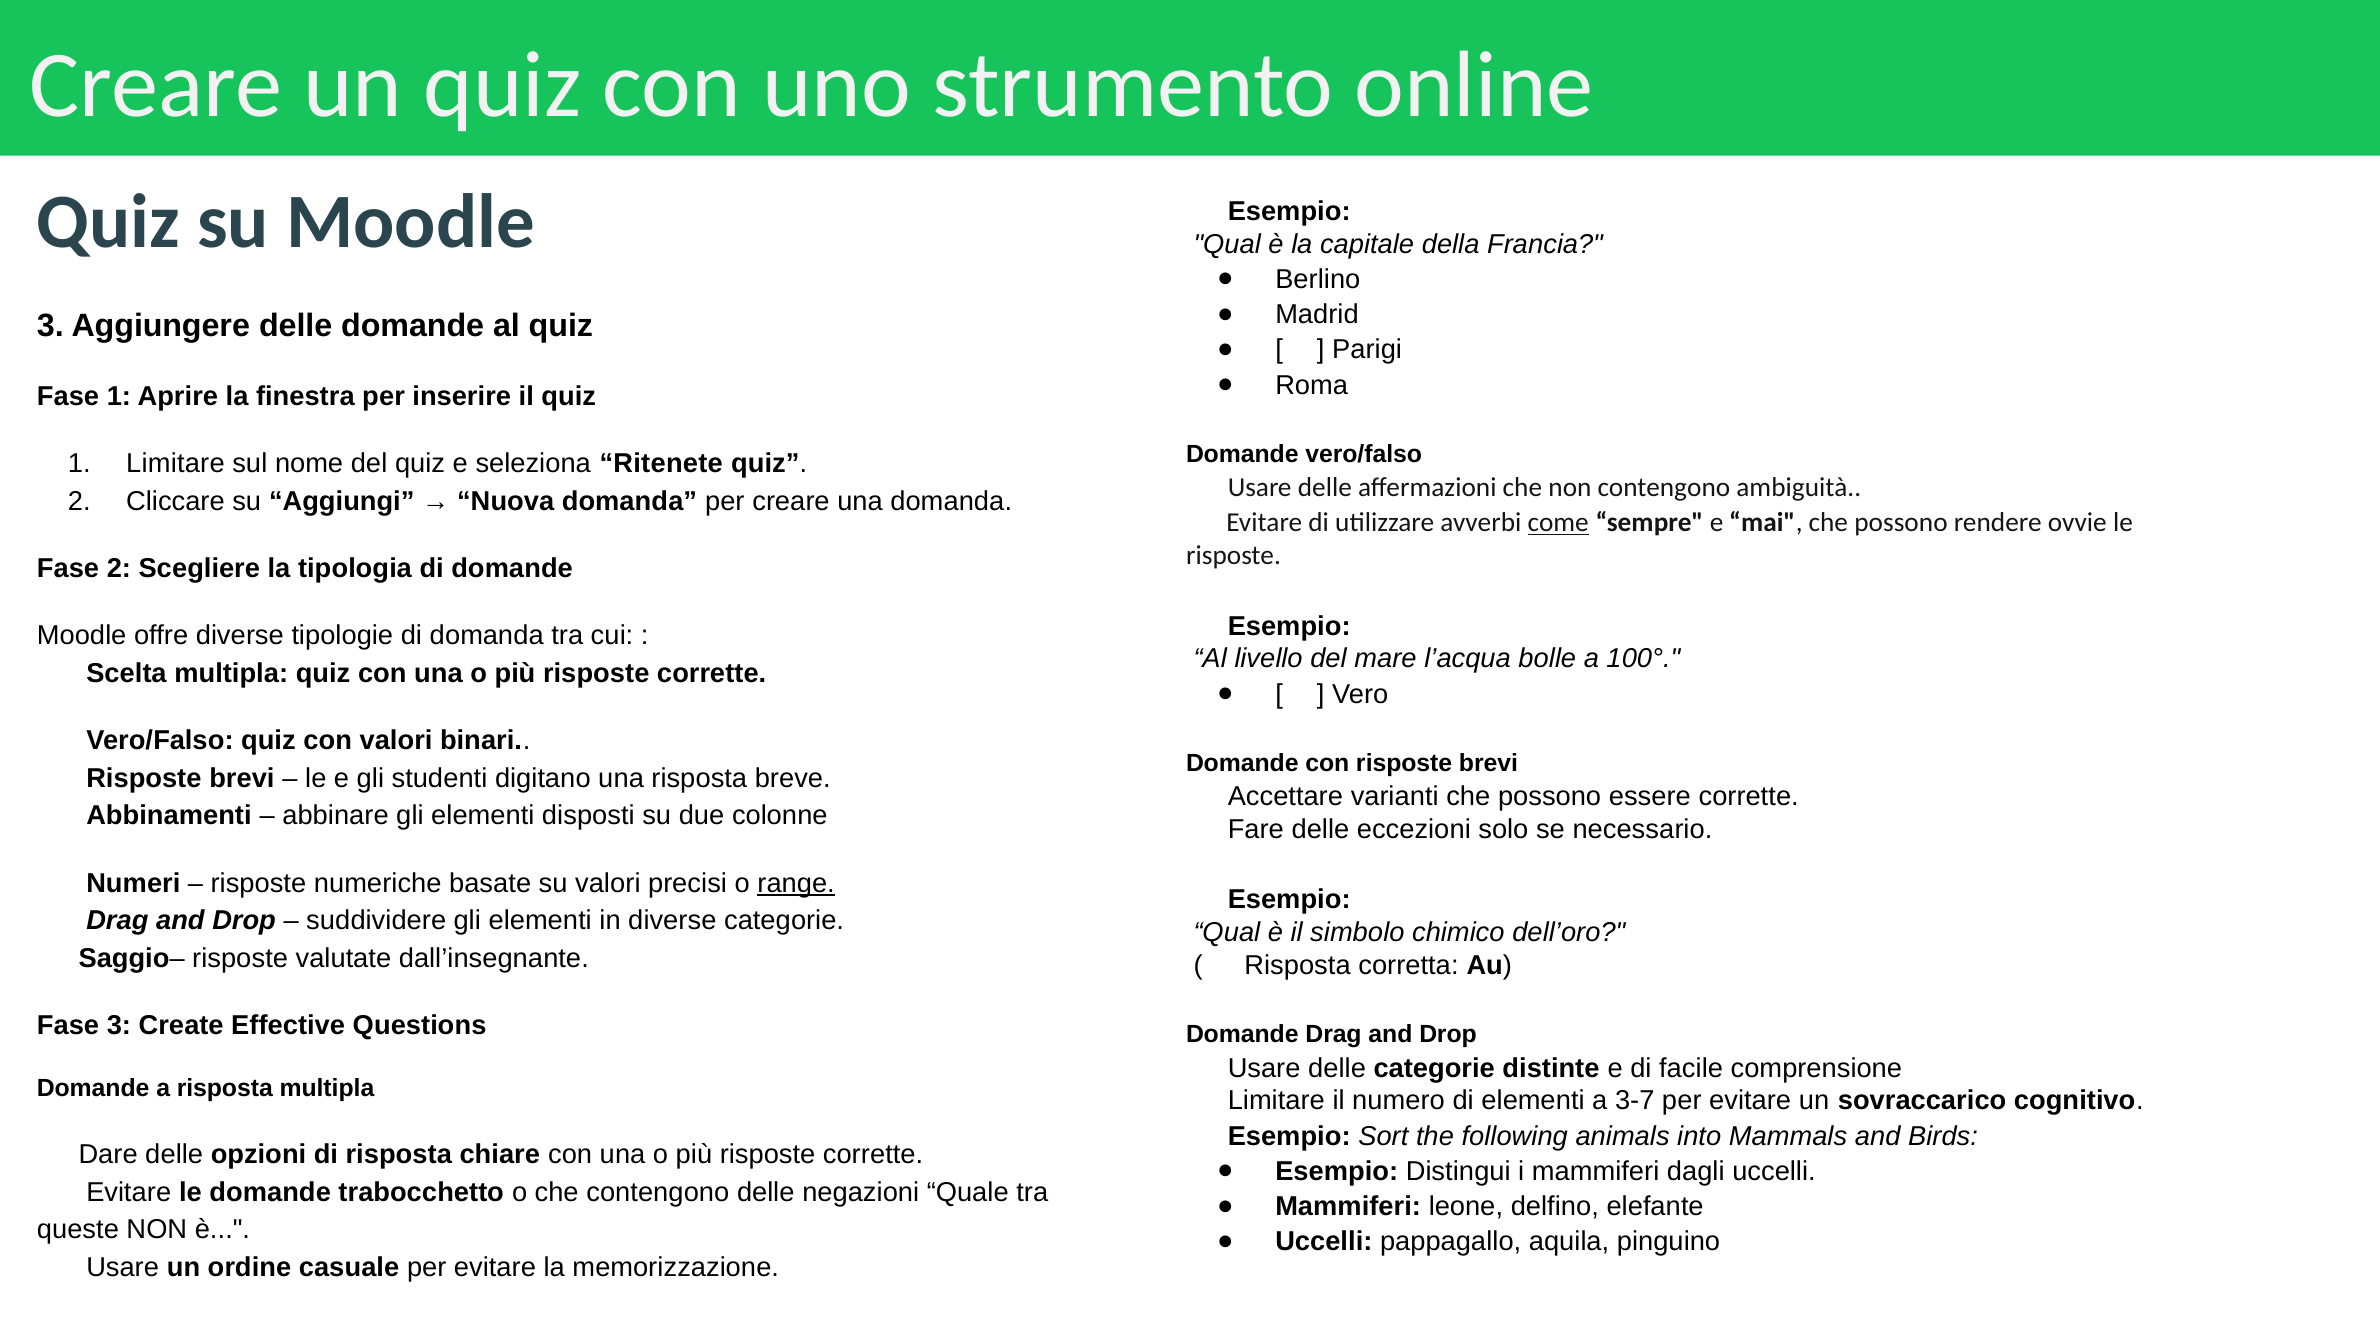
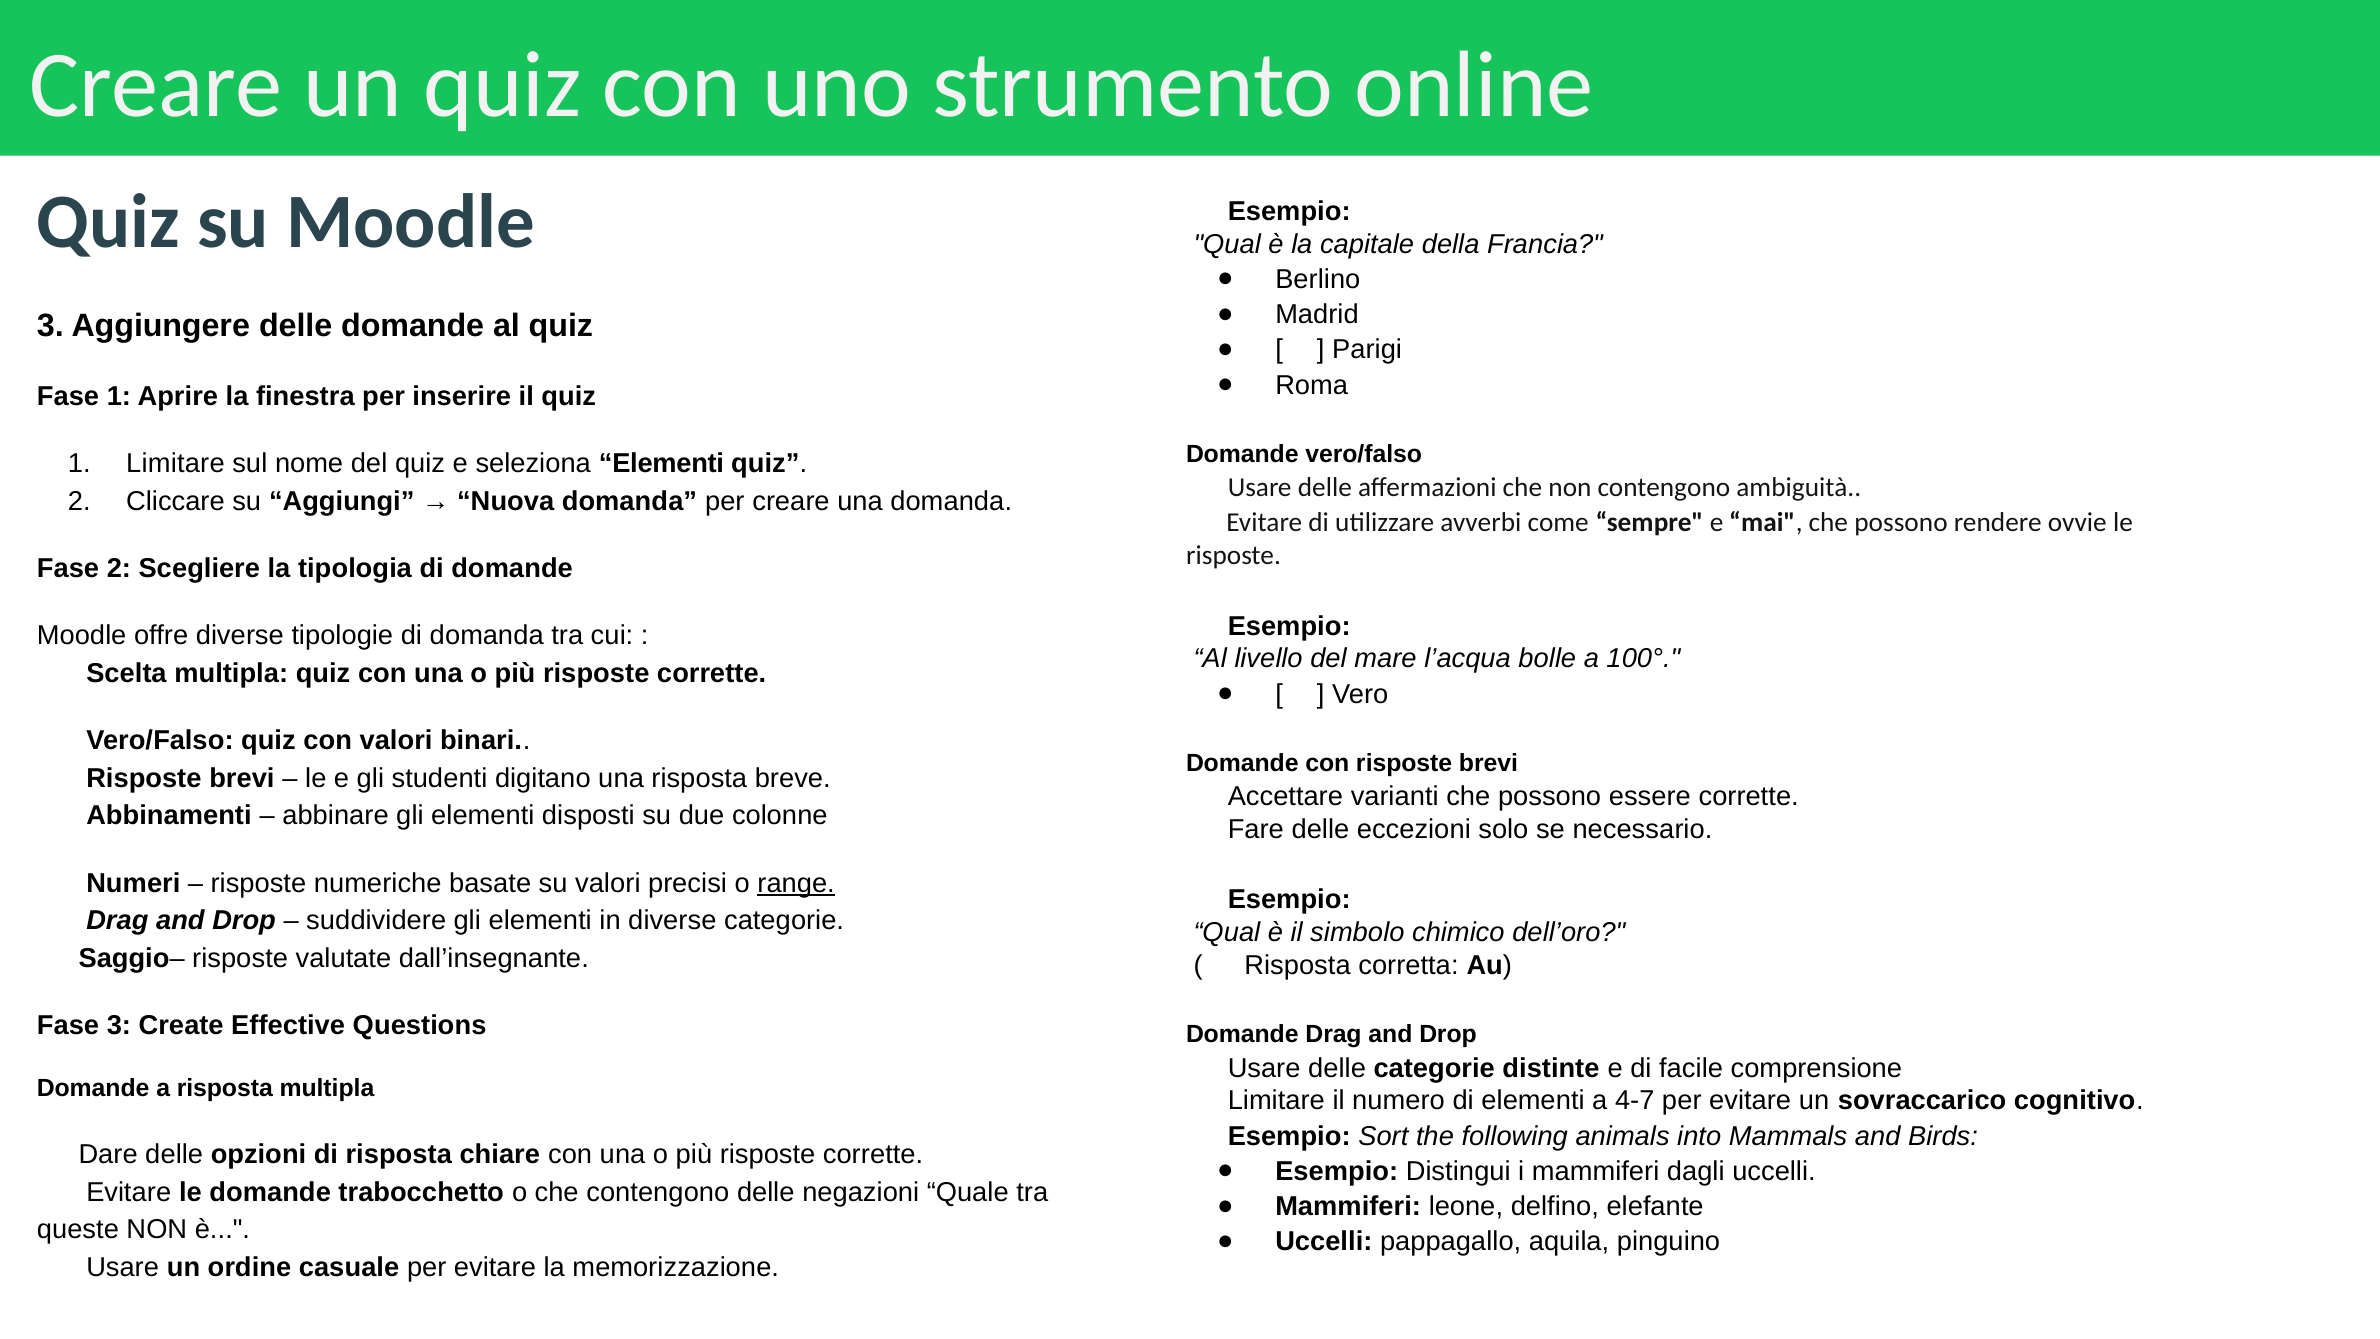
seleziona Ritenete: Ritenete -> Elementi (661, 463)
come underline: present -> none (1558, 523)
3-7: 3-7 -> 4-7 (1635, 1101)
